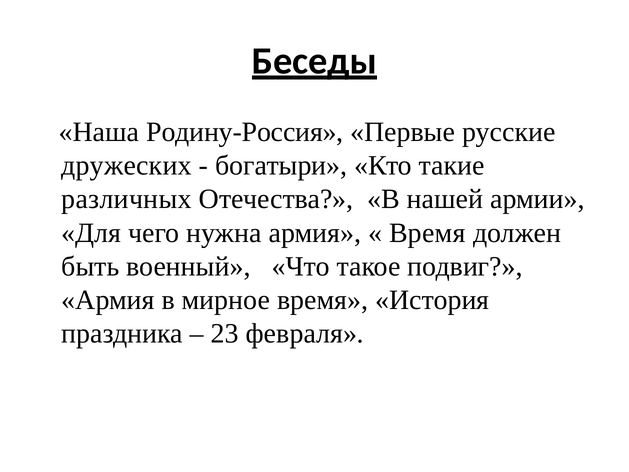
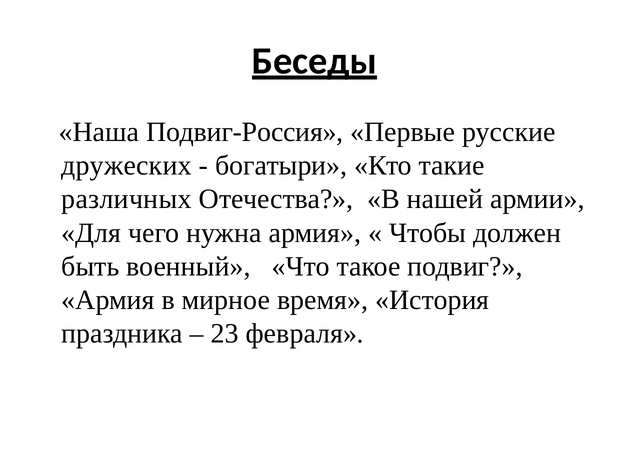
Родину-Россия: Родину-Россия -> Подвиг-Россия (245, 132)
Время: Время -> Чтобы (428, 233)
